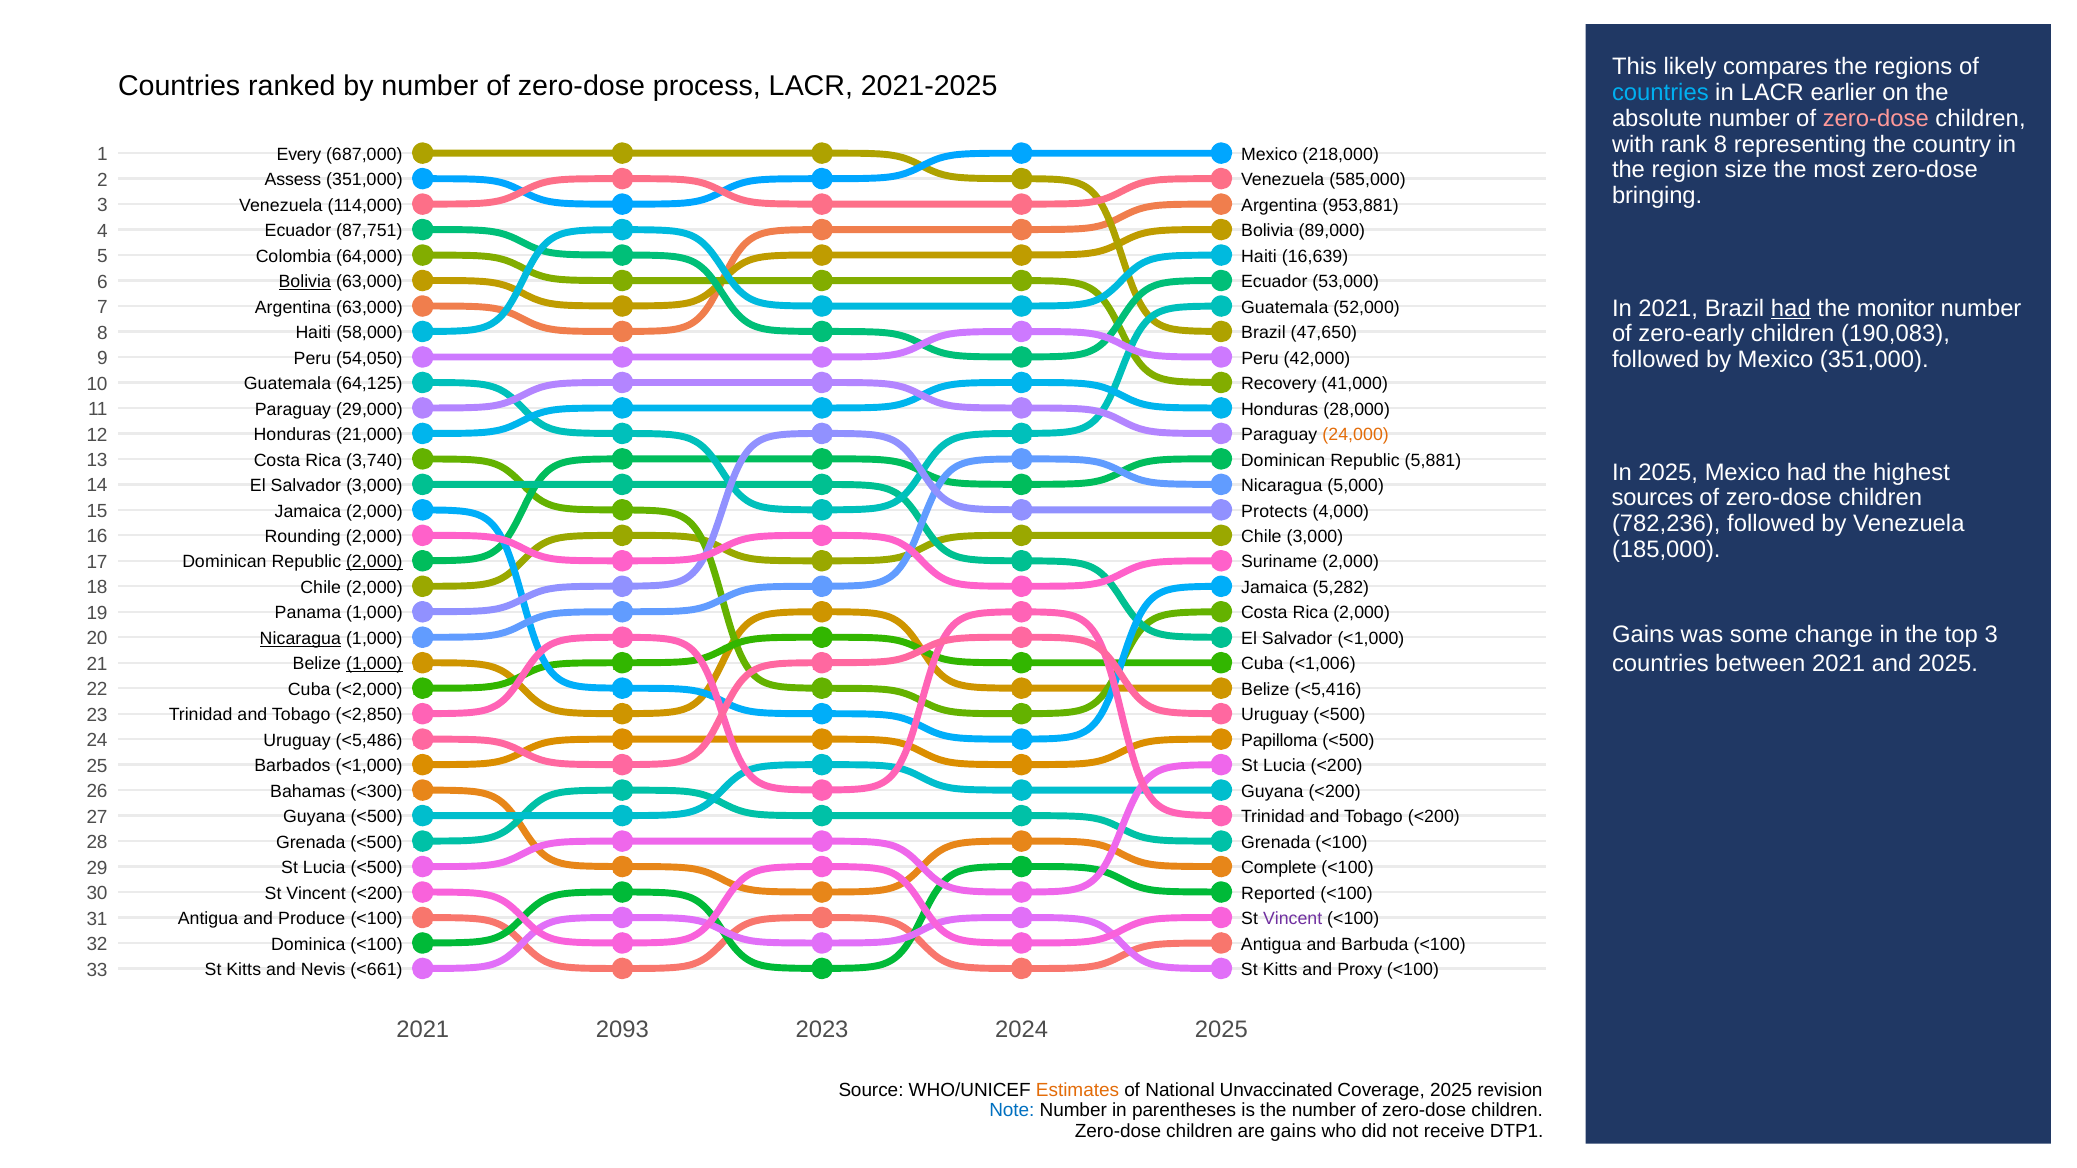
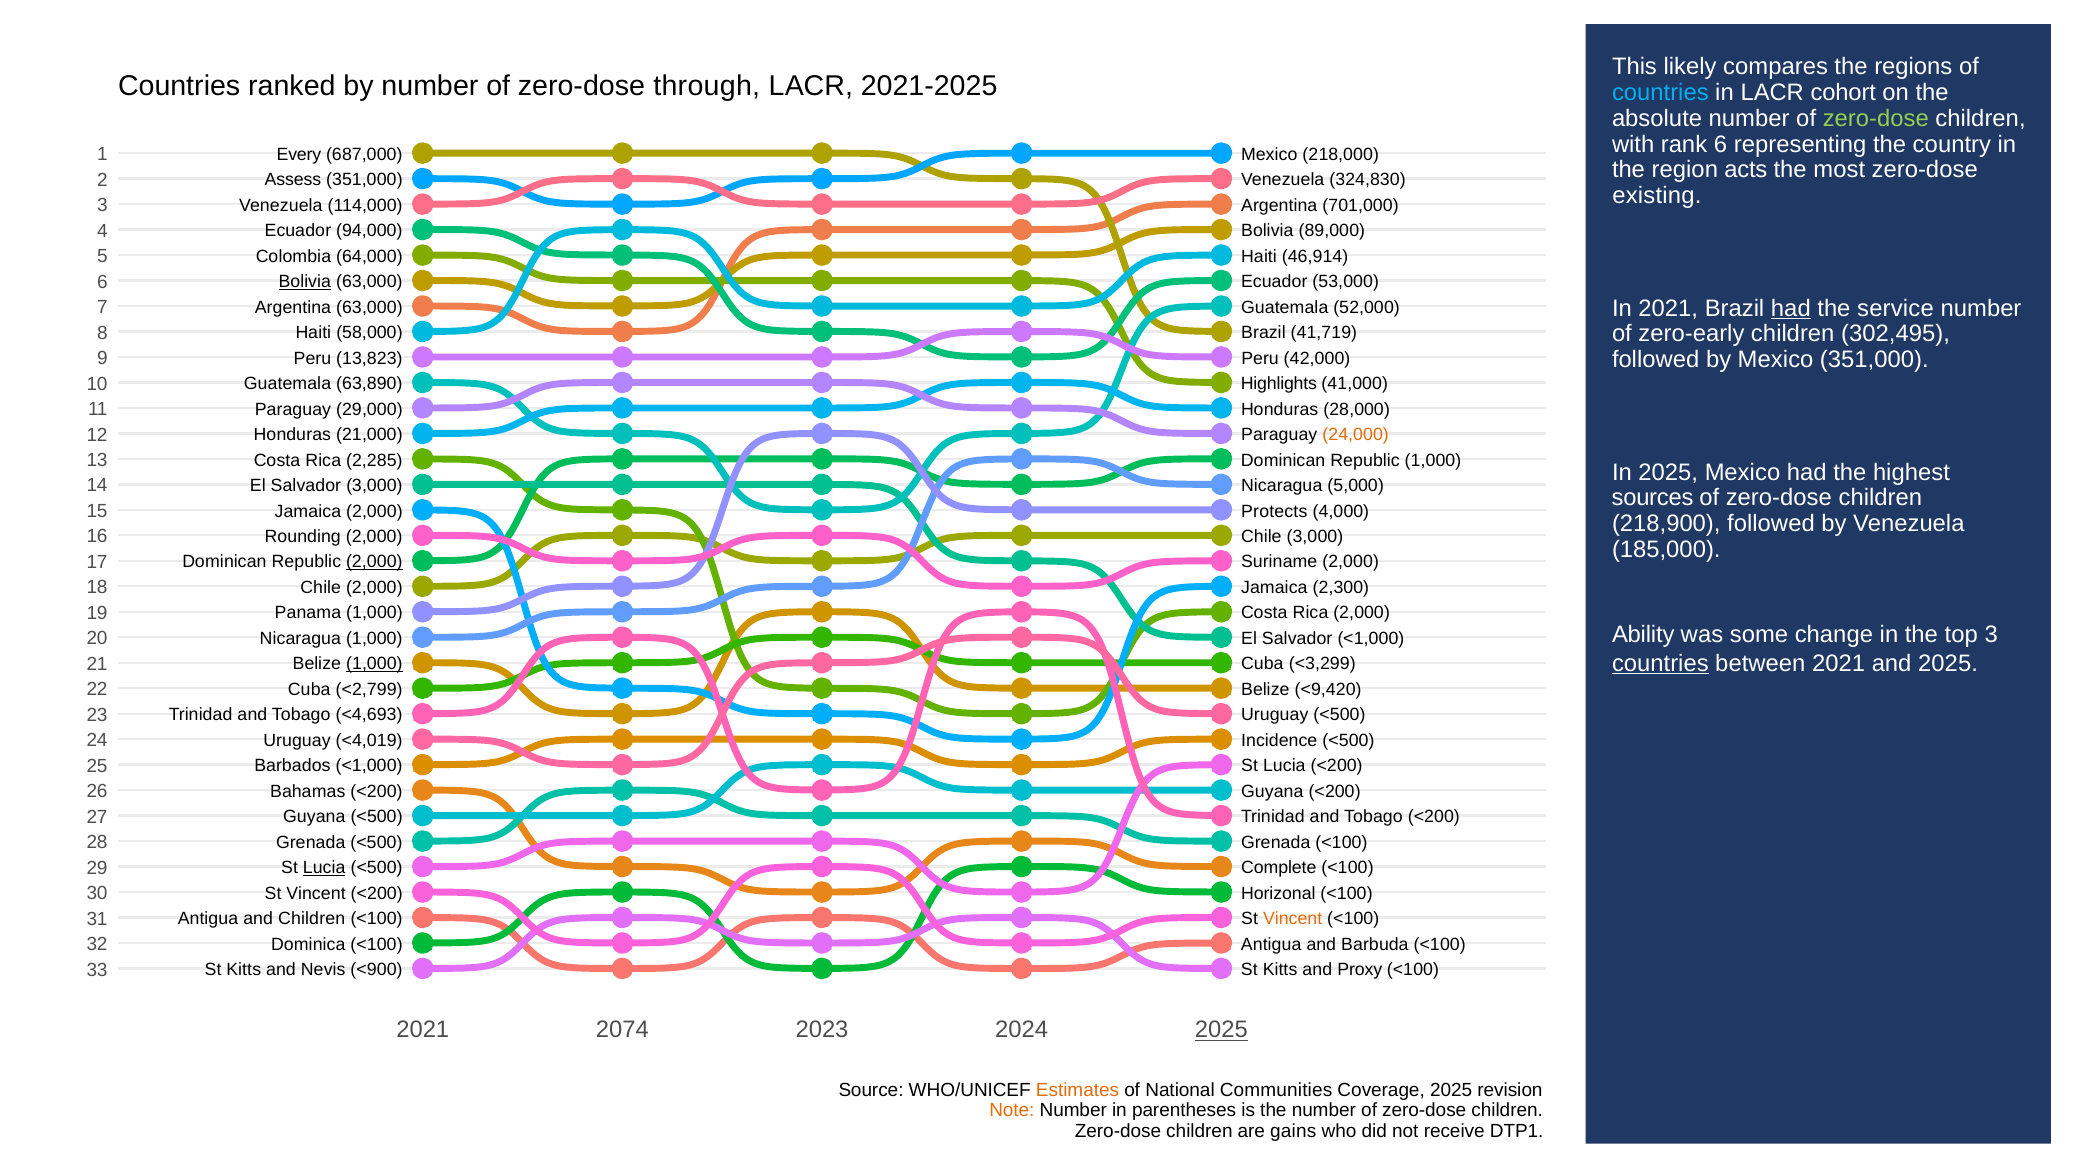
process: process -> through (707, 86)
earlier: earlier -> cohort (1843, 93)
zero-dose colour: pink -> light green (1876, 119)
rank 8: 8 -> 6 (1721, 144)
size: size -> acts (1746, 170)
585,000: 585,000 -> 324,830 (1368, 180)
bringing: bringing -> existing (1657, 196)
953,881: 953,881 -> 701,000 (1361, 205)
87,751: 87,751 -> 94,000 (369, 231)
16,639: 16,639 -> 46,914 (1315, 257)
monitor: monitor -> service (1895, 308)
190,083: 190,083 -> 302,495 (1896, 334)
47,650: 47,650 -> 41,719 (1324, 333)
54,050: 54,050 -> 13,823 (369, 358)
64,125: 64,125 -> 63,890 (369, 384)
Recovery: Recovery -> Highlights (1279, 384)
3,740: 3,740 -> 2,285 (374, 460)
Republic 5,881: 5,881 -> 1,000 (1433, 460)
782,236: 782,236 -> 218,900 (1666, 524)
5,282: 5,282 -> 2,300 (1341, 588)
Gains: Gains -> Ability (1643, 635)
Nicaragua underline: present -> none (300, 639)
countries underline: none -> present (1660, 663)
<1,006: <1,006 -> <3,299 (1322, 664)
<2,000: <2,000 -> <2,799 (369, 690)
<5,416: <5,416 -> <9,420 (1328, 690)
<2,850: <2,850 -> <4,693 (369, 715)
<5,486: <5,486 -> <4,019 (369, 741)
Papilloma: Papilloma -> Incidence (1279, 741)
Bahamas <300: <300 -> <200 (377, 792)
Lucia underline: none -> present (324, 868)
Reported: Reported -> Horizonal (1278, 894)
and Produce: Produce -> Children (312, 919)
Vincent colour: purple -> orange (1293, 919)
<661: <661 -> <900 (377, 970)
2093: 2093 -> 2074 (622, 1030)
2025 underline: none -> present (1221, 1030)
Unvaccinated: Unvaccinated -> Communities (1276, 1090)
Note colour: blue -> orange (1012, 1111)
